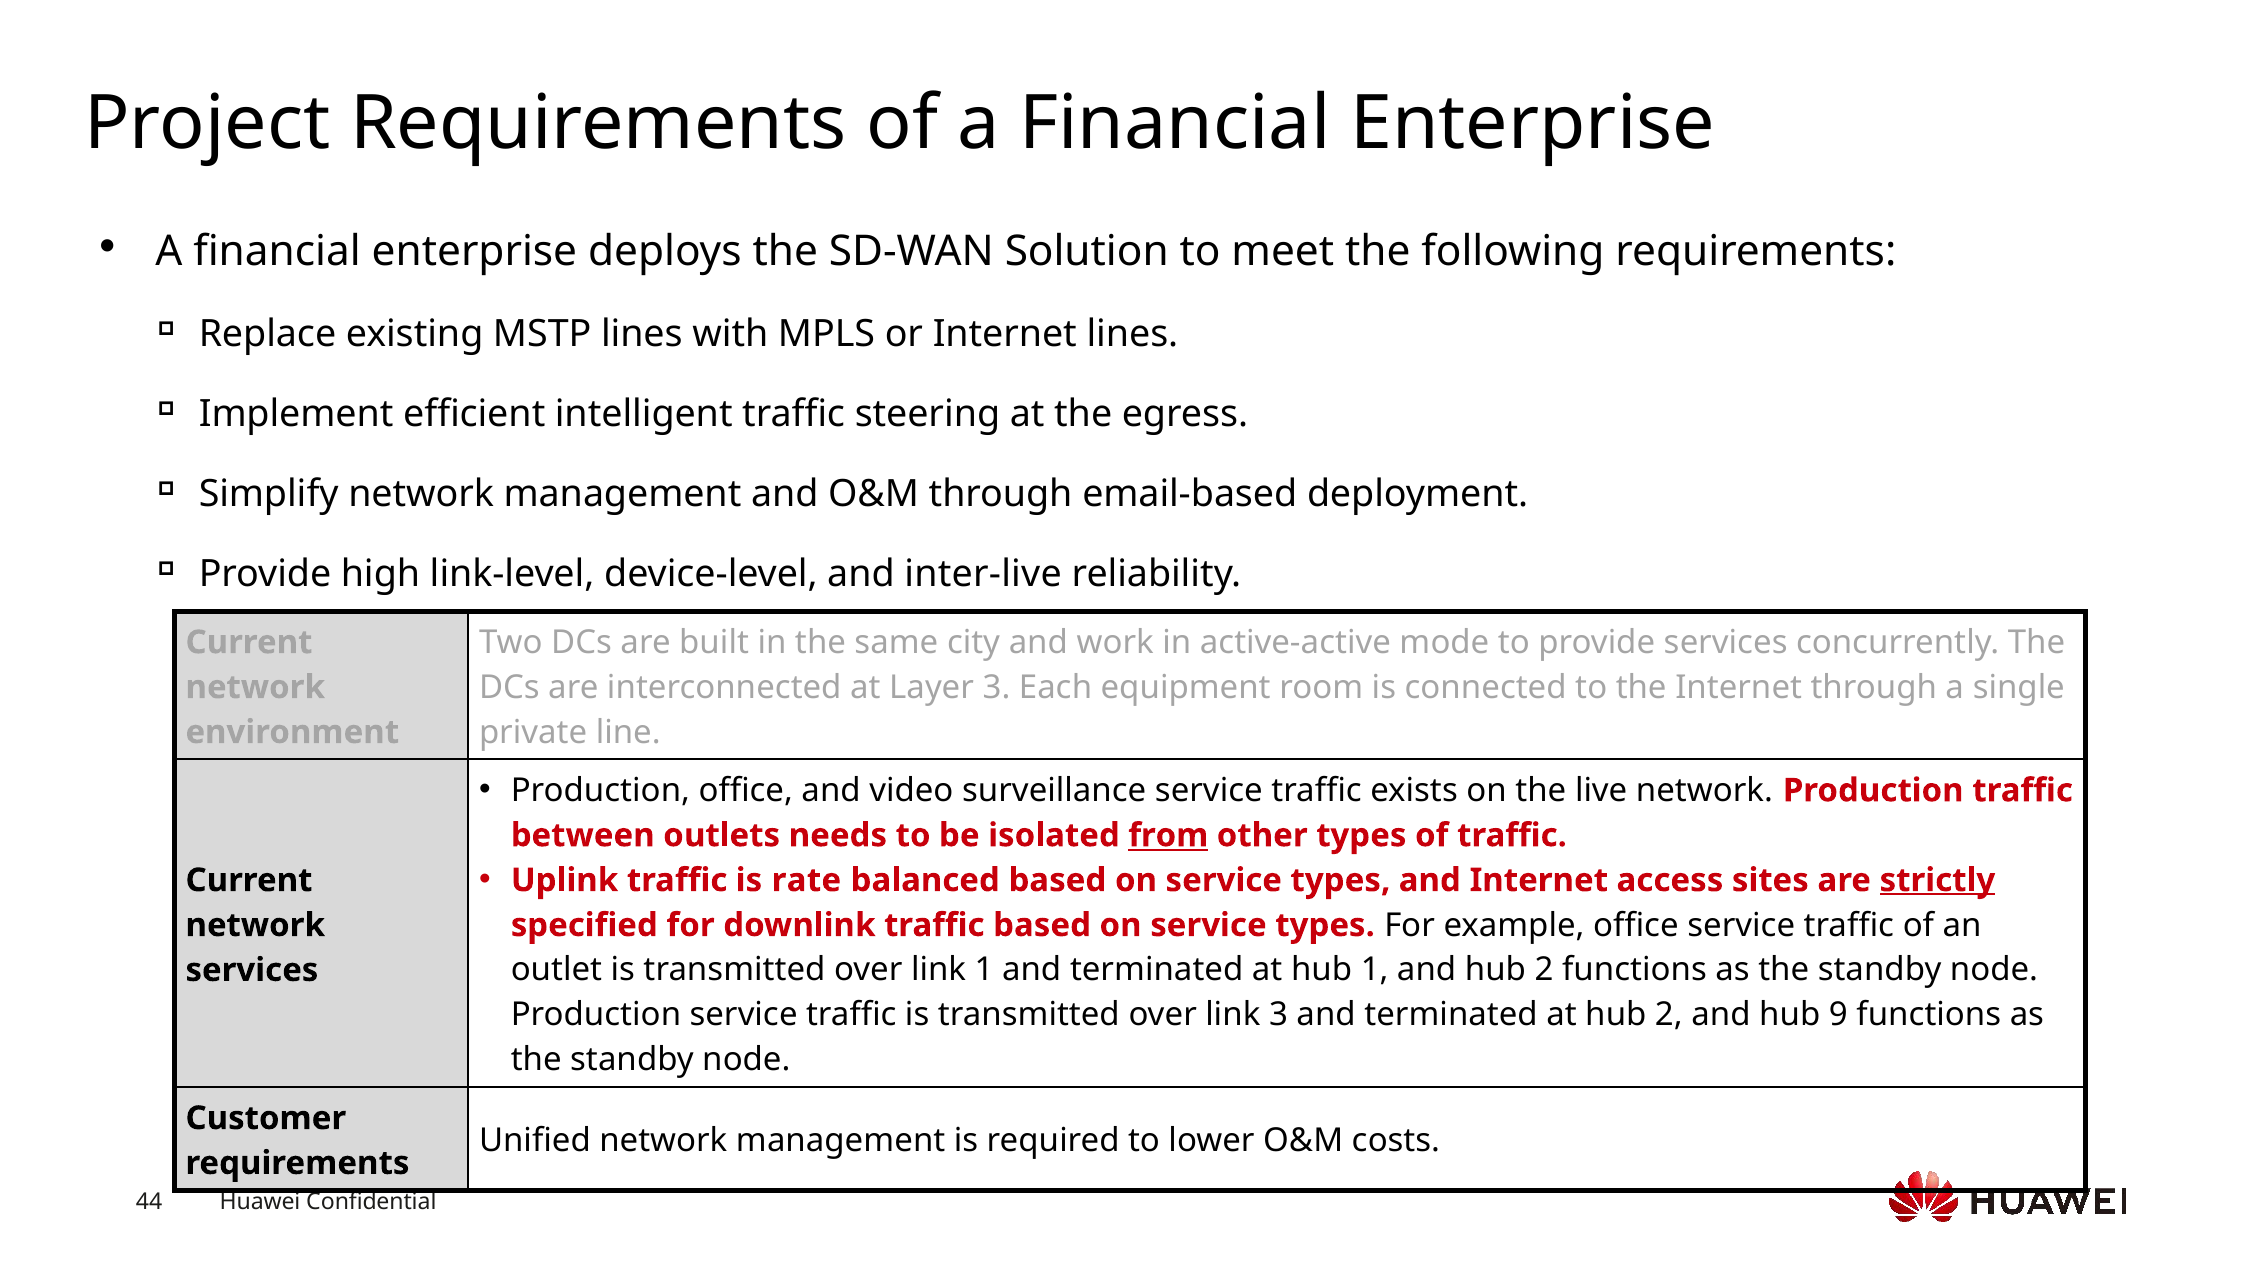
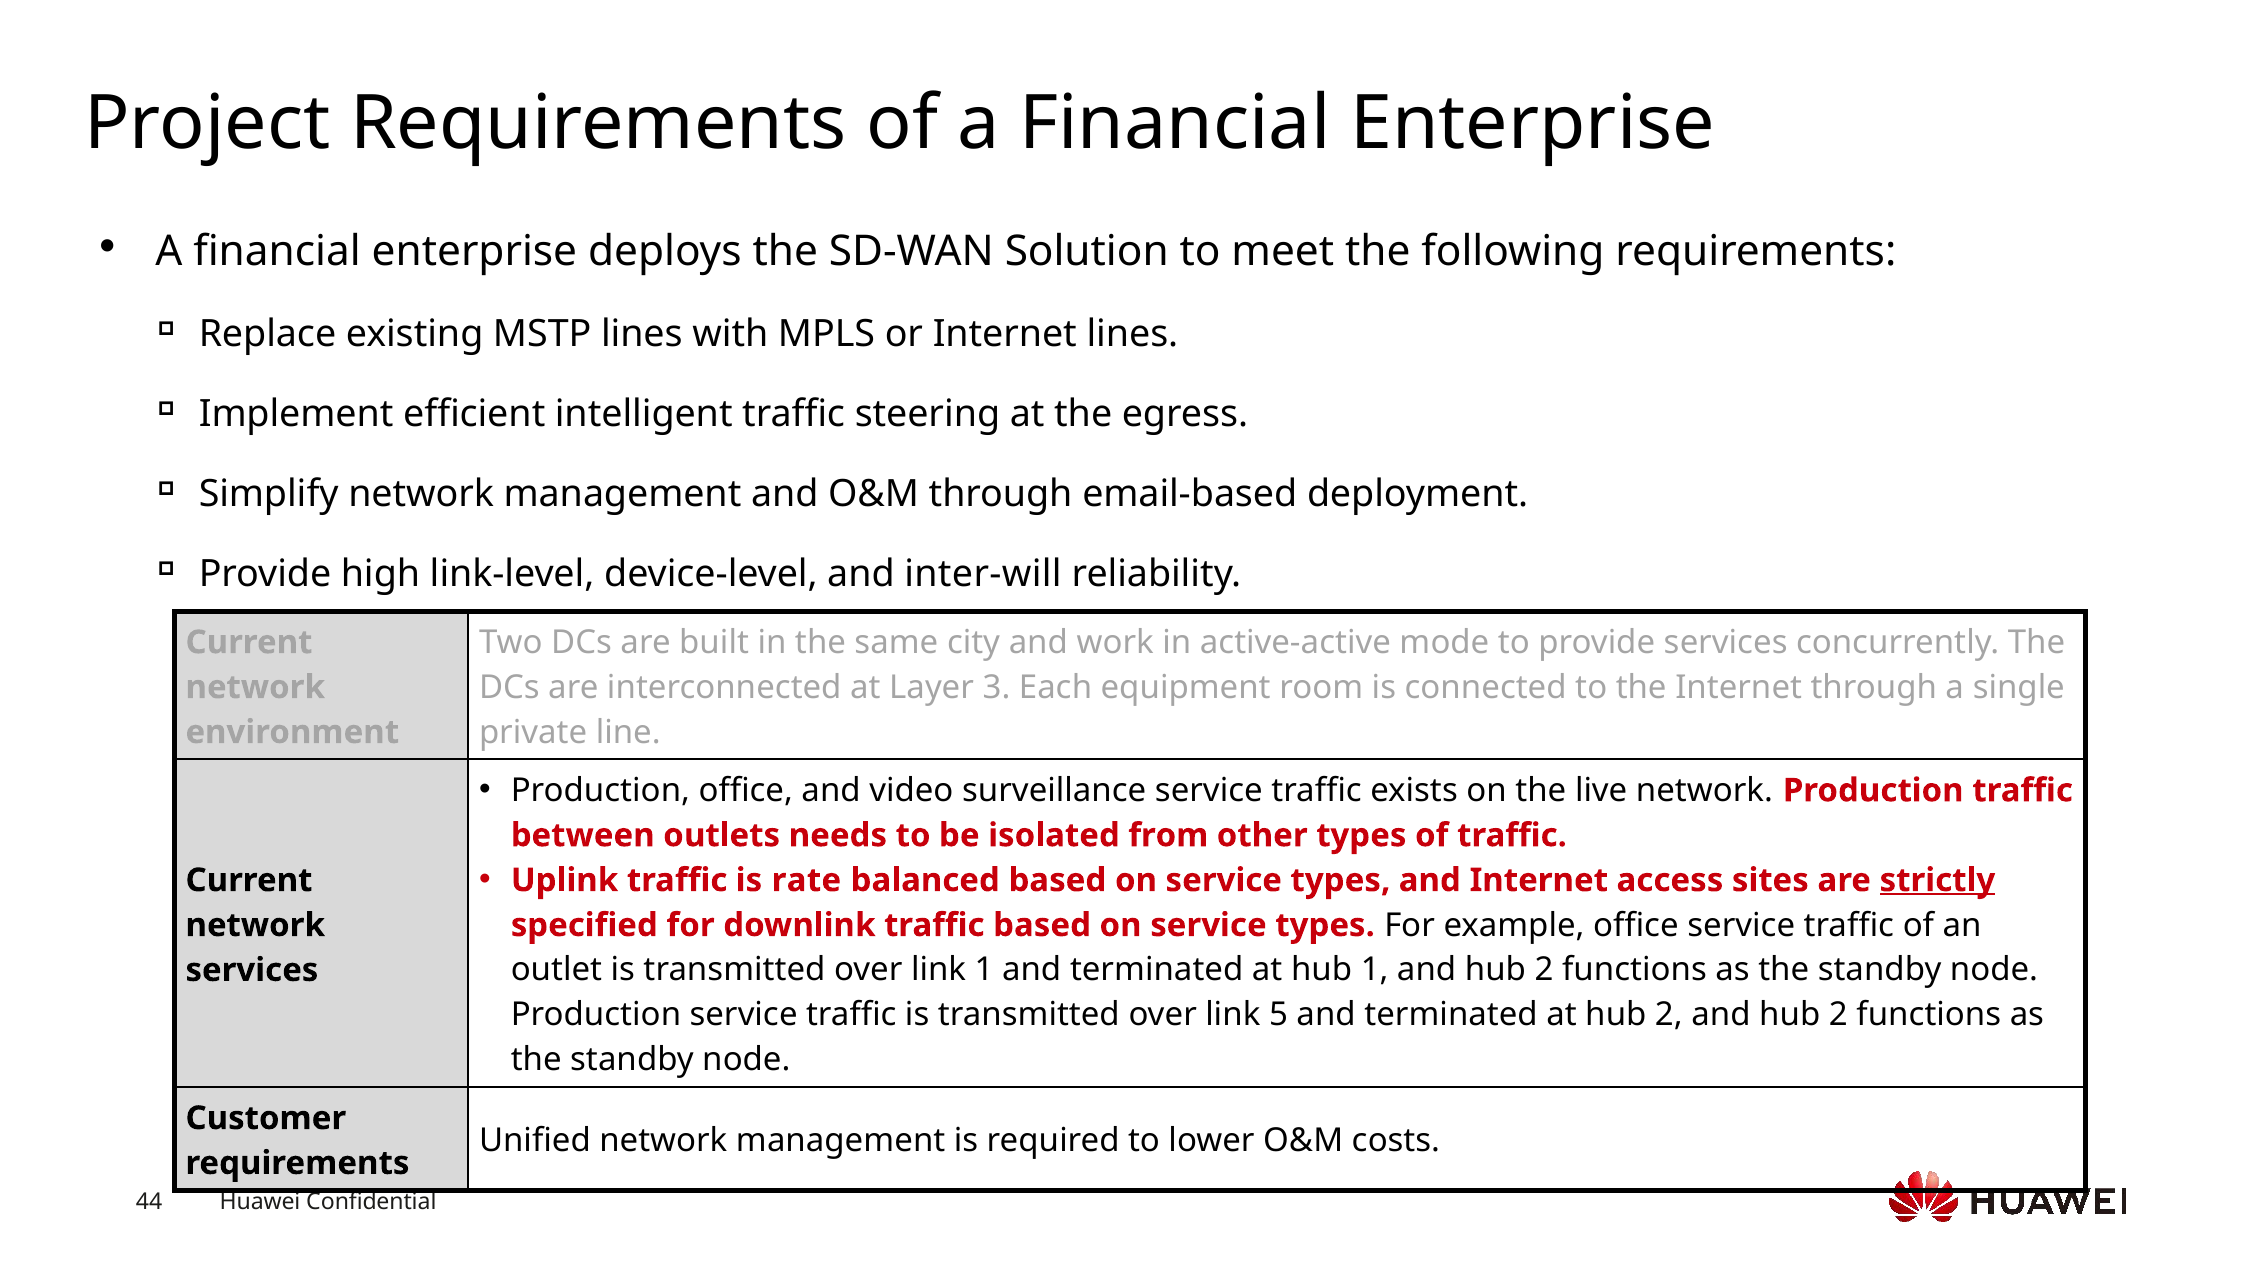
inter-live: inter-live -> inter-will (983, 574)
from underline: present -> none (1168, 836)
link 3: 3 -> 5 (1279, 1015)
2 and hub 9: 9 -> 2 (1838, 1015)
